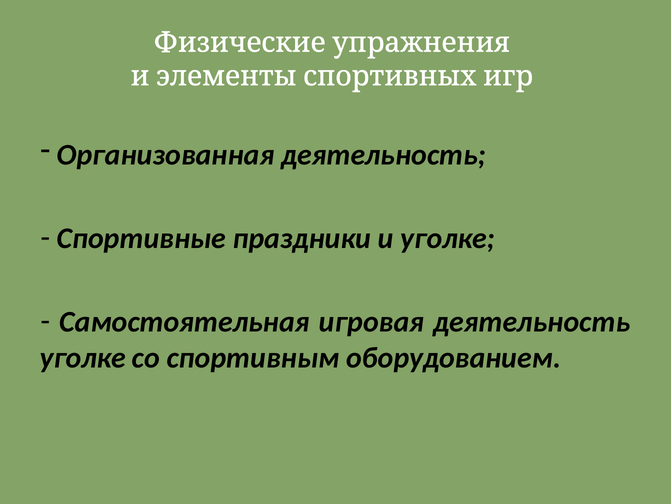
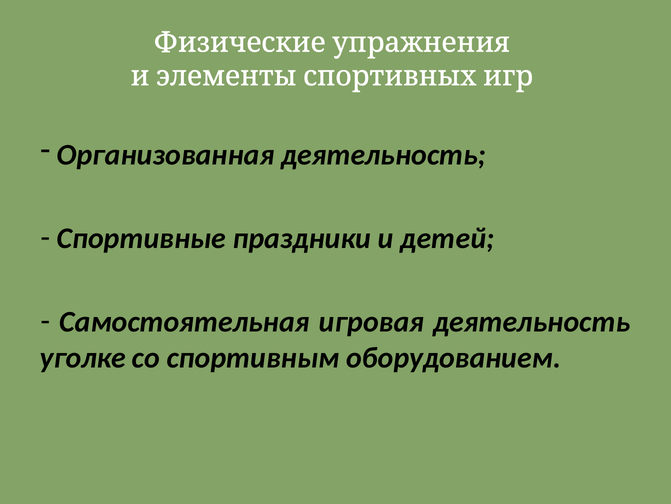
и уголке: уголке -> детей (448, 238)
